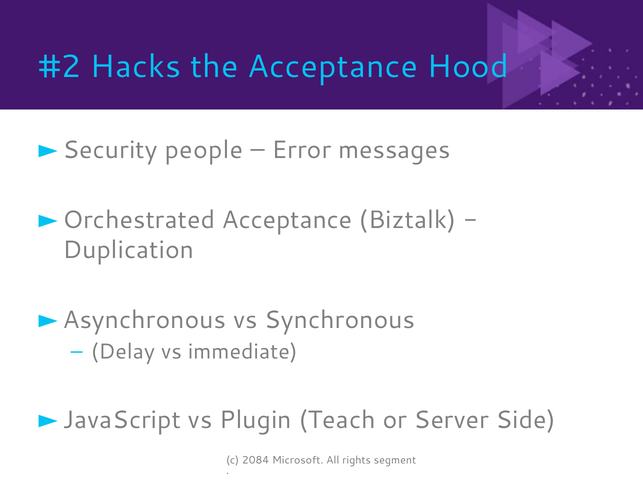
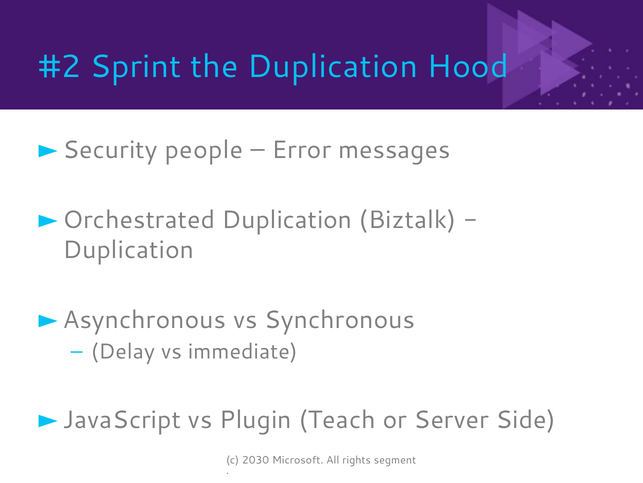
Hacks: Hacks -> Sprint (136, 66)
the Acceptance: Acceptance -> Duplication (333, 66)
Acceptance: Acceptance -> Duplication (287, 220)
2084: 2084 -> 2030 (256, 459)
